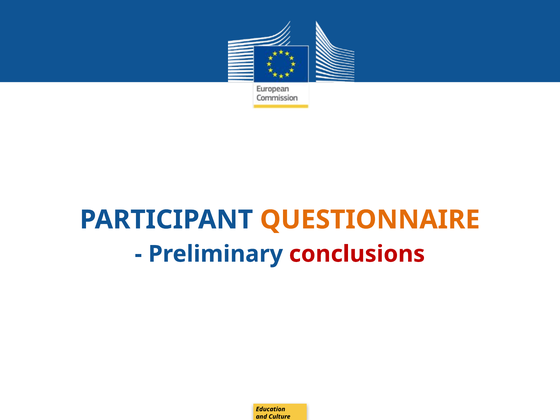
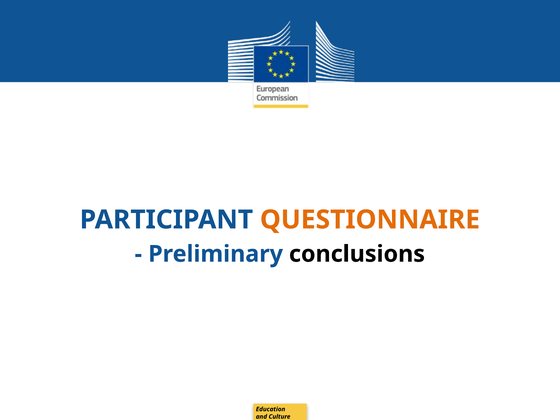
conclusions colour: red -> black (357, 254)
